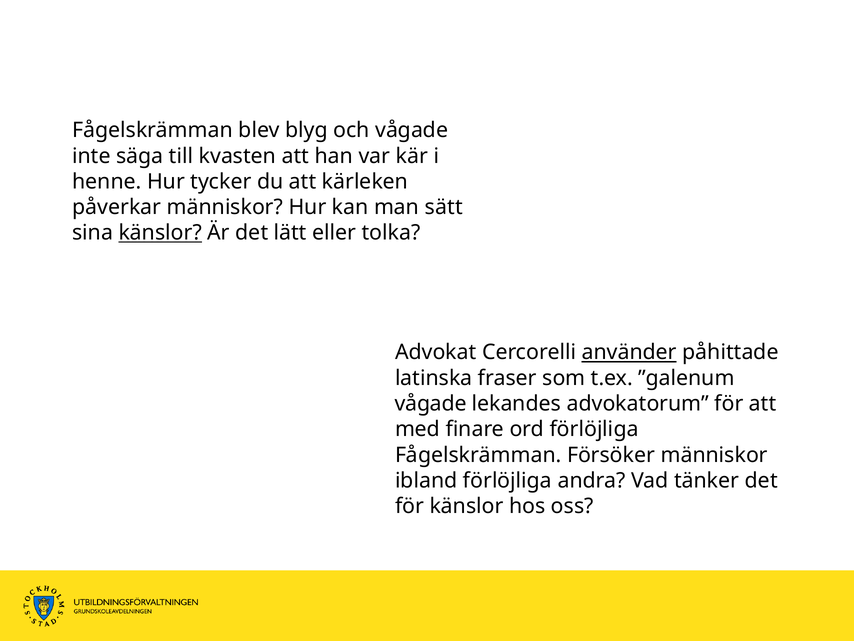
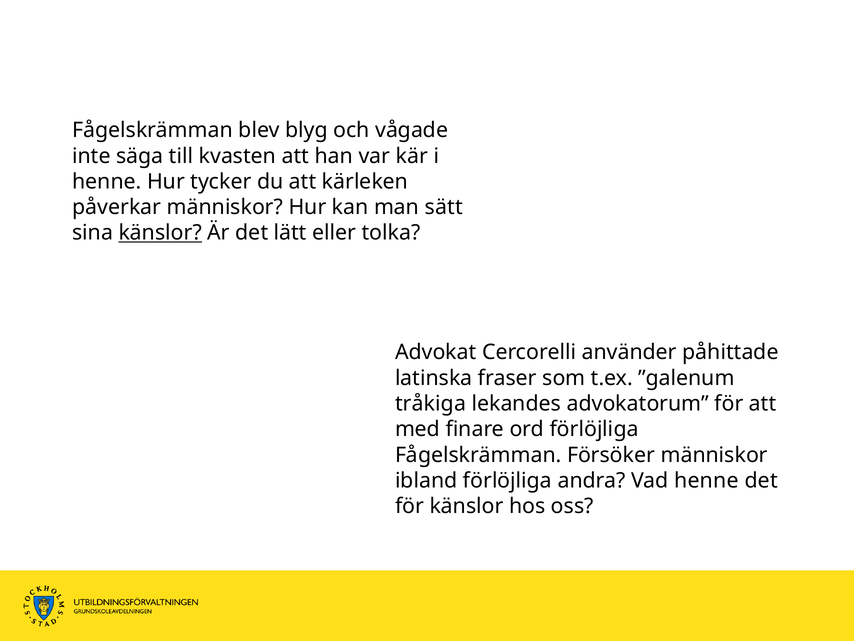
använder underline: present -> none (629, 352)
vågade: vågade -> tråkiga (431, 403)
Vad tänker: tänker -> henne (707, 480)
